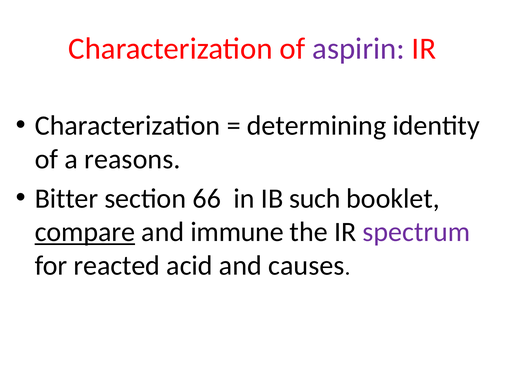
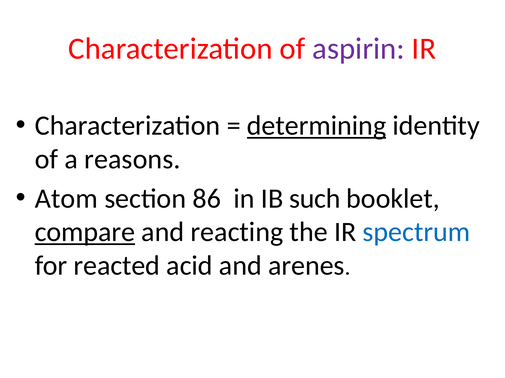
determining underline: none -> present (317, 126)
Bitter: Bitter -> Atom (66, 199)
66: 66 -> 86 (207, 199)
immune: immune -> reacting (237, 233)
spectrum colour: purple -> blue (416, 233)
causes: causes -> arenes (306, 266)
